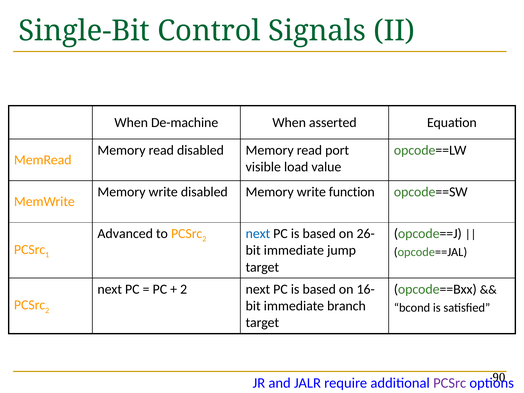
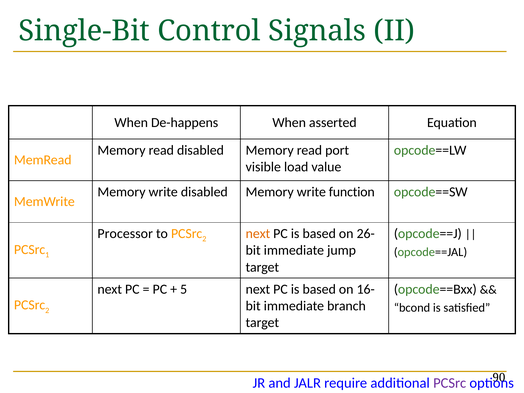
De-machine: De-machine -> De-happens (185, 122)
Advanced: Advanced -> Processor (125, 234)
next colour: blue -> orange (258, 234)
2: 2 -> 5 (184, 289)
